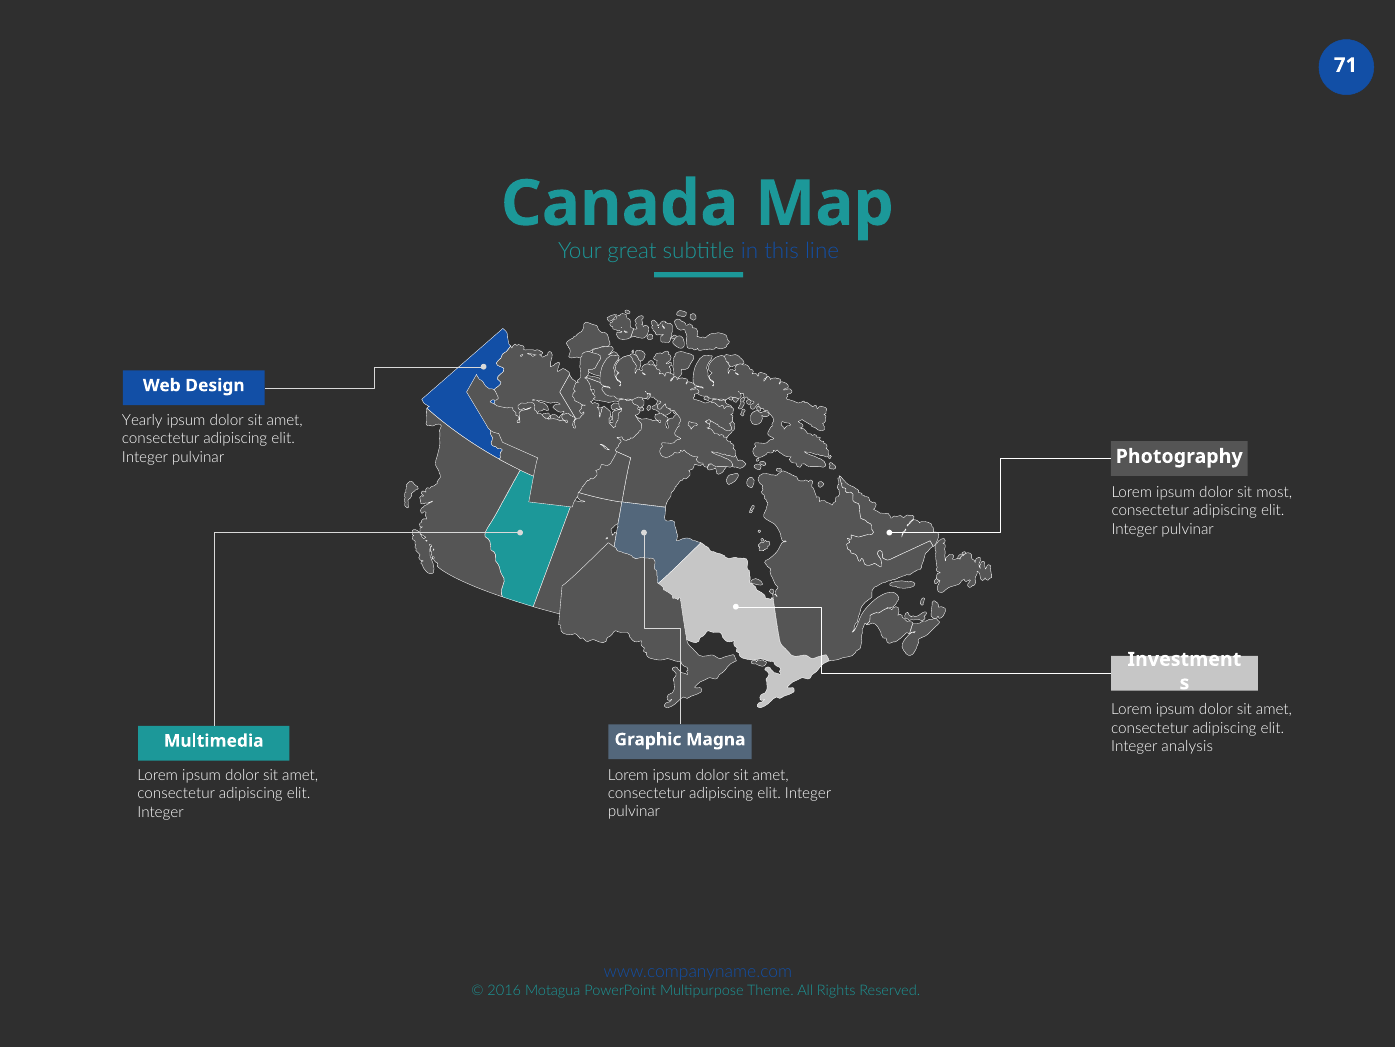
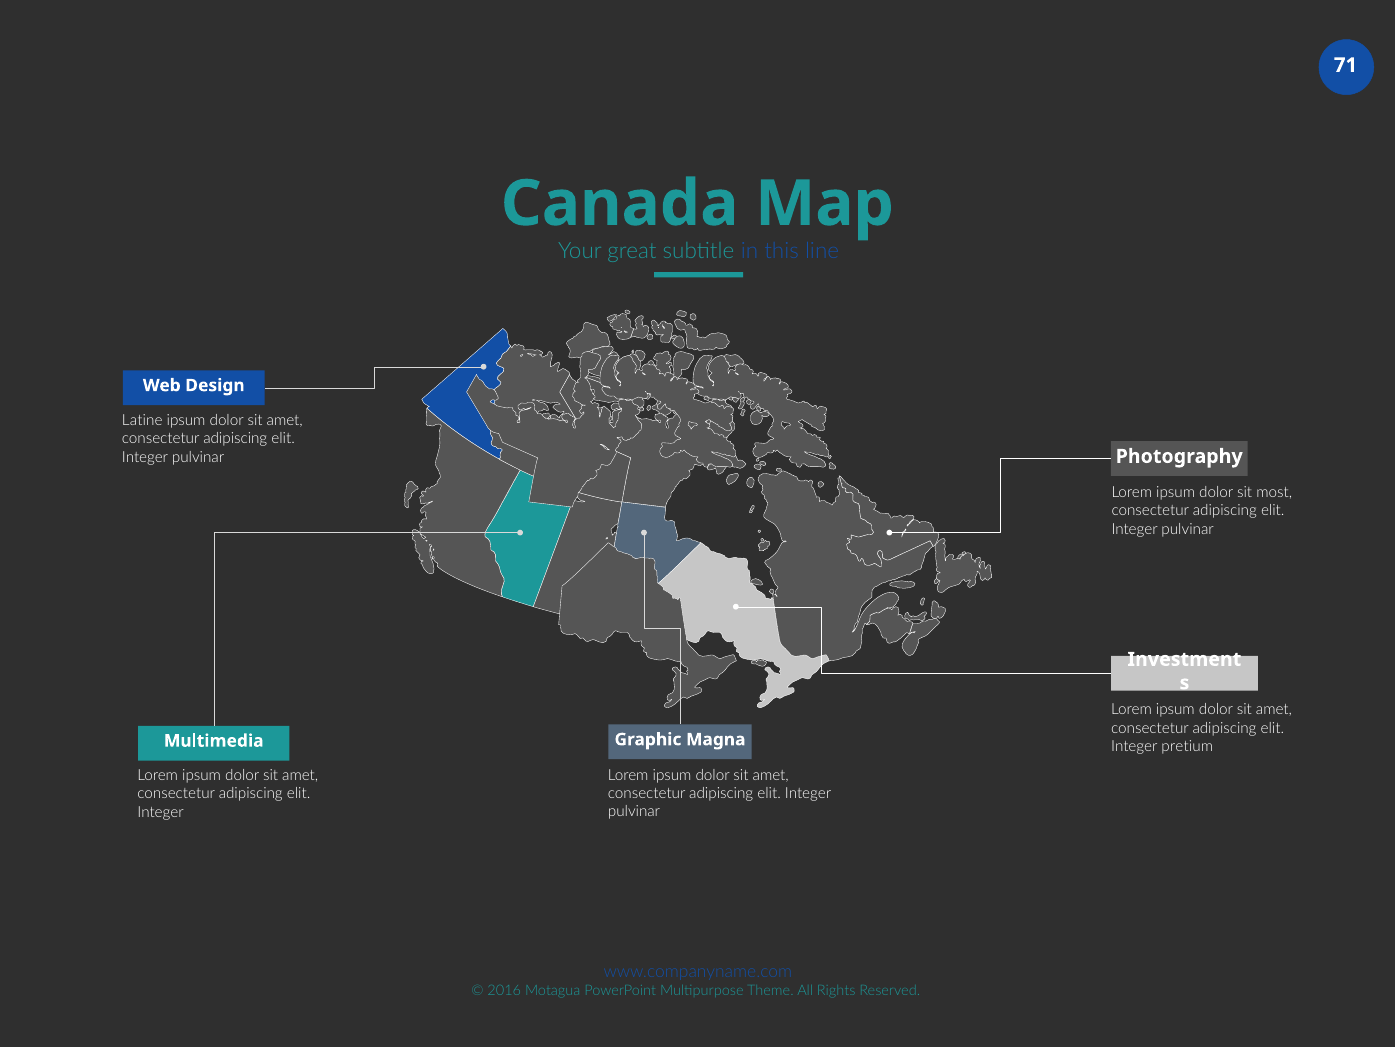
Yearly: Yearly -> Latine (142, 420)
analysis: analysis -> pretium (1187, 746)
